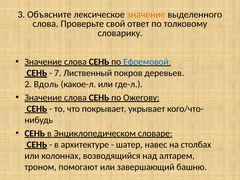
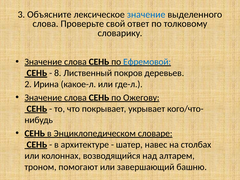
значение colour: orange -> blue (146, 14)
7: 7 -> 8 (58, 73)
Вдоль: Вдоль -> Ирина (46, 84)
